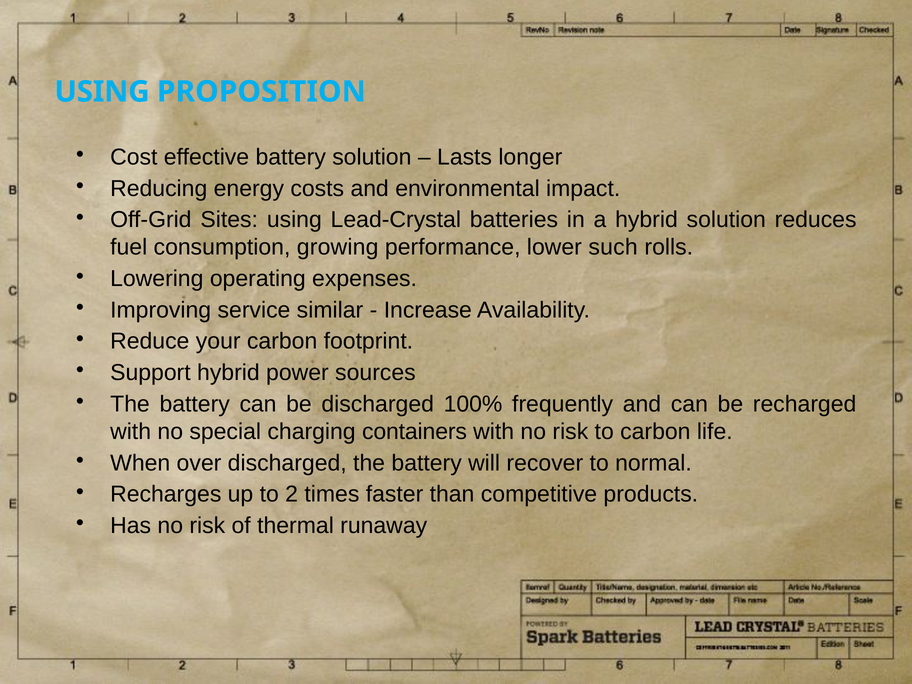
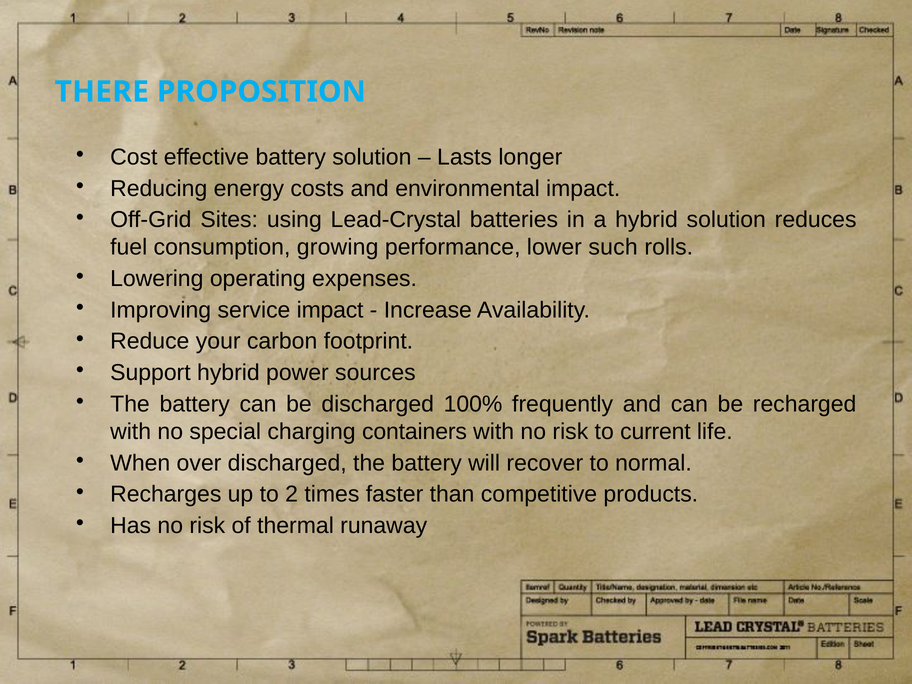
USING: USING -> THERE (102, 92)
service similar: similar -> impact (330, 310)
to carbon: carbon -> current (655, 432)
